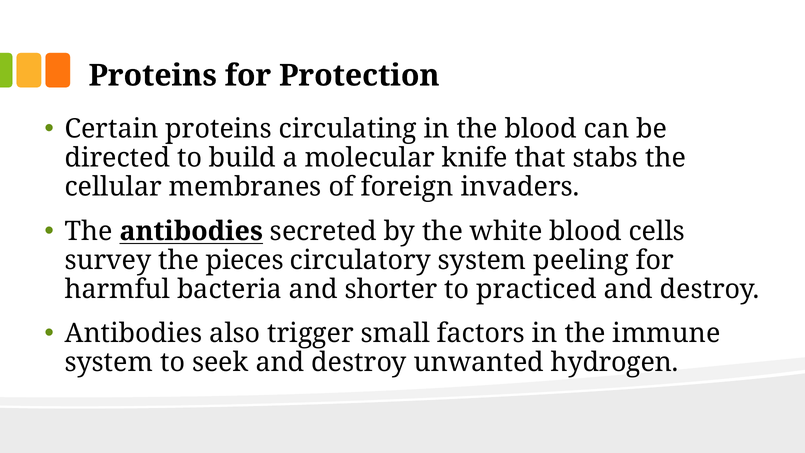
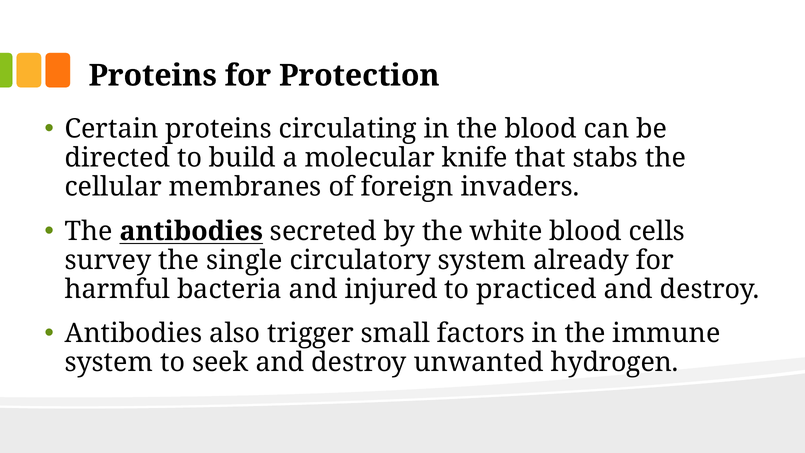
pieces: pieces -> single (244, 260)
peeling: peeling -> already (581, 260)
shorter: shorter -> injured (391, 289)
